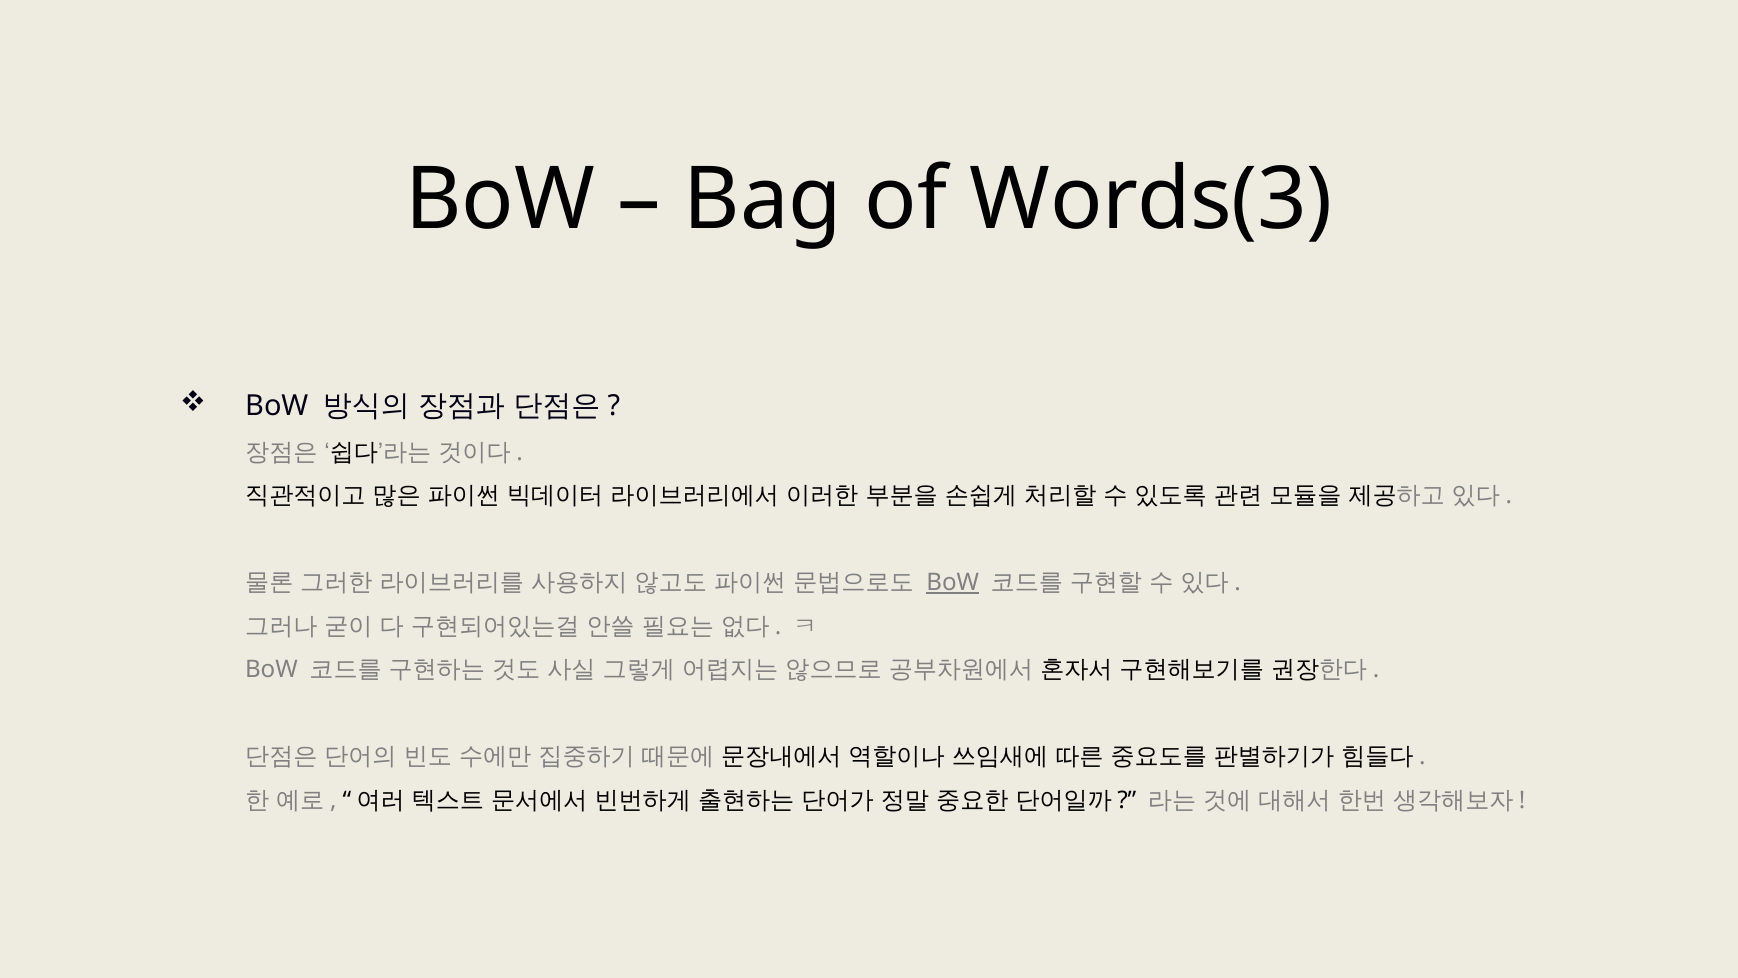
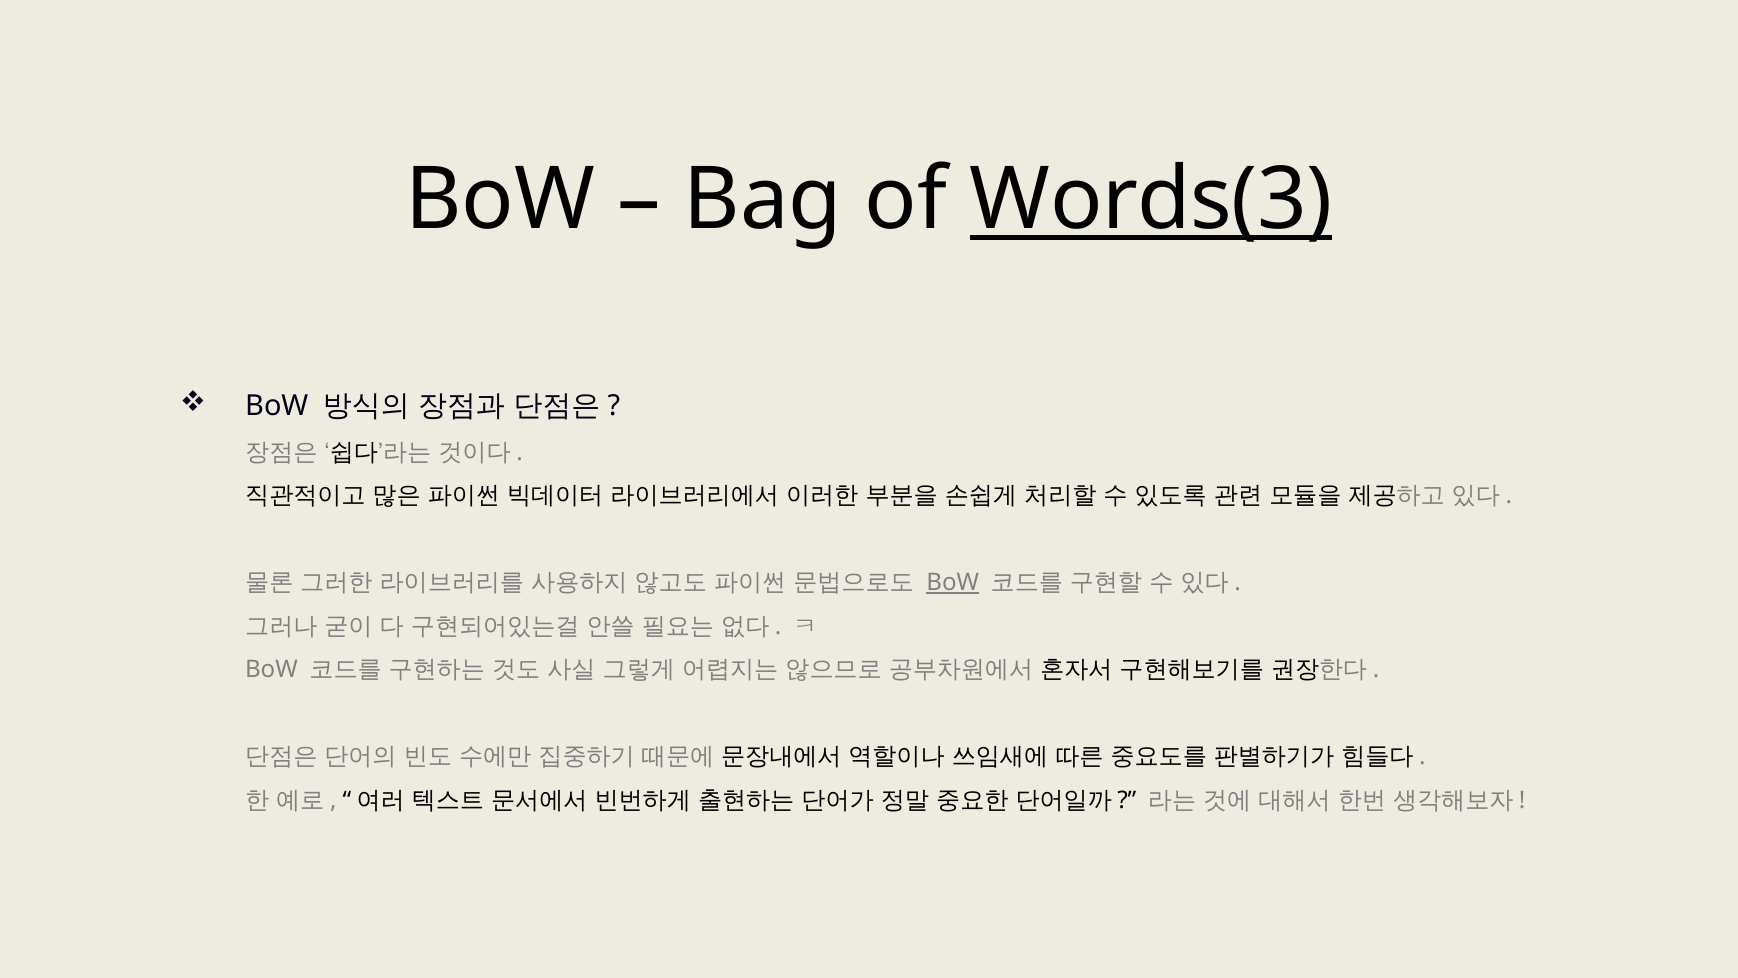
Words(3 underline: none -> present (1151, 200)
